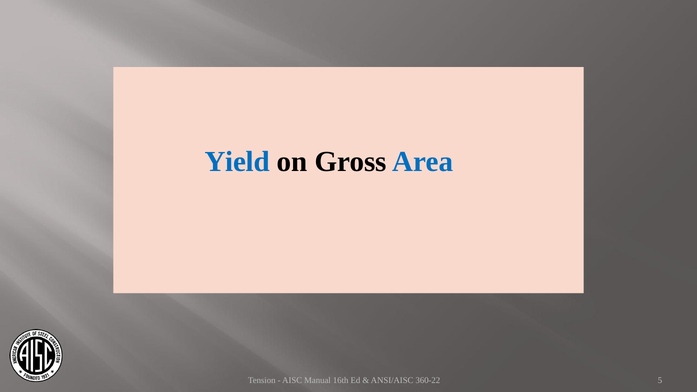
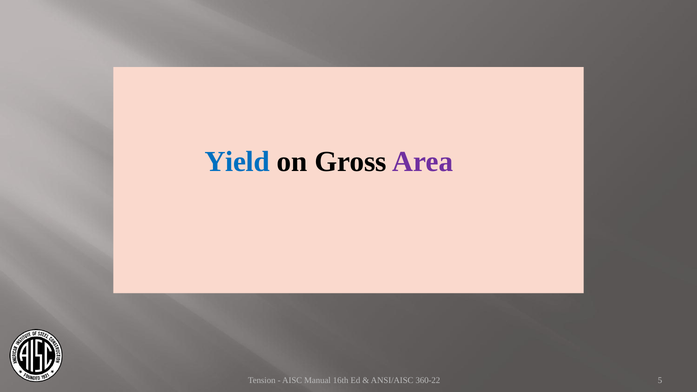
Area colour: blue -> purple (423, 162)
